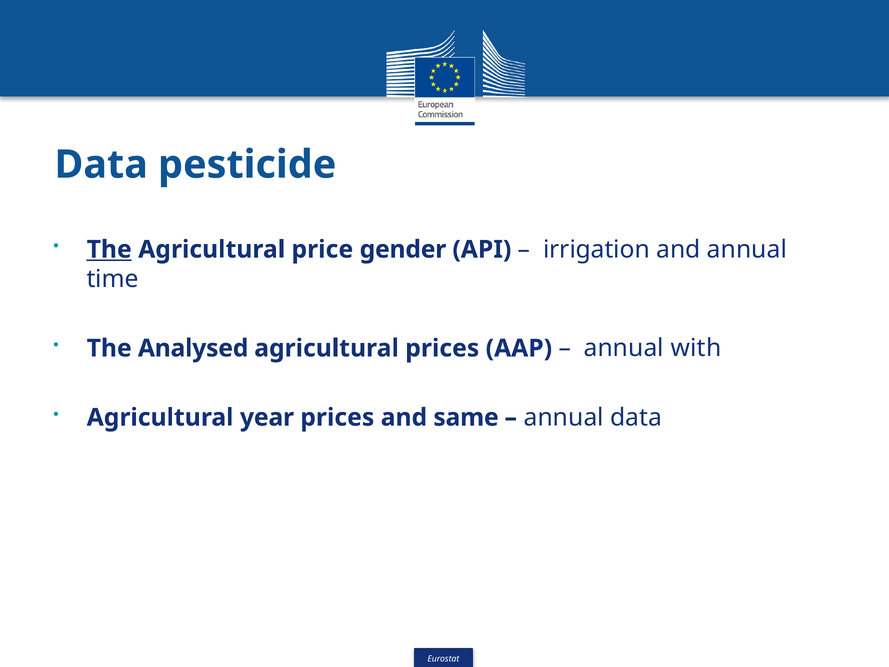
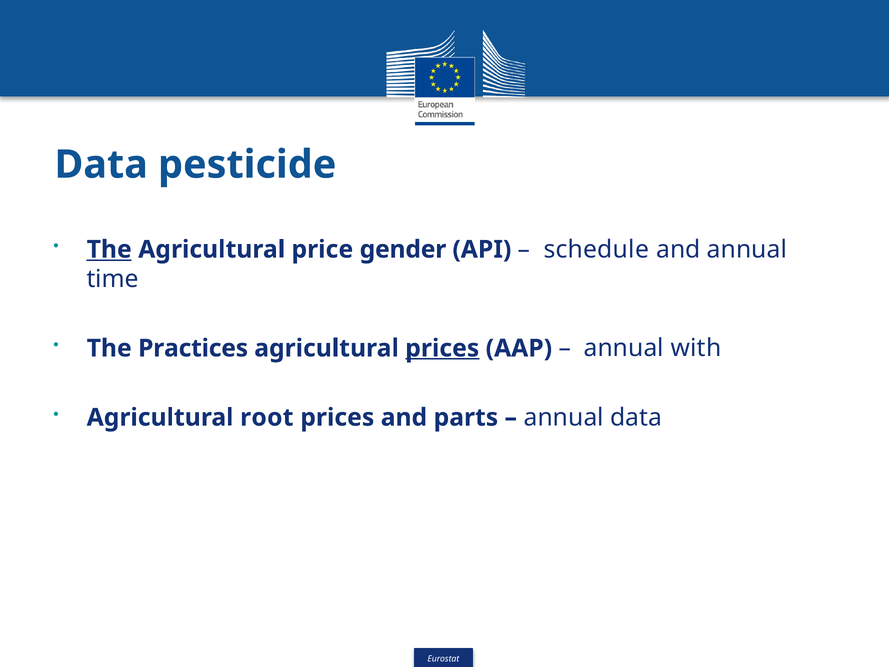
irrigation: irrigation -> schedule (596, 249)
Analysed: Analysed -> Practices (193, 348)
prices underline: none -> present (442, 348)
year: year -> root (267, 417)
same: same -> parts (466, 417)
